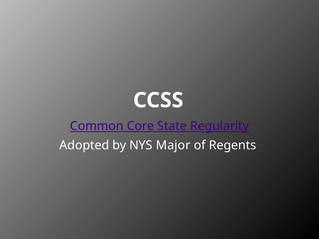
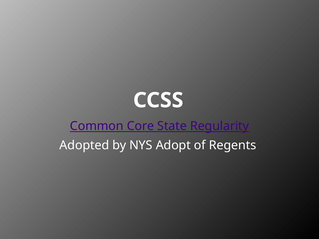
Major: Major -> Adopt (173, 145)
